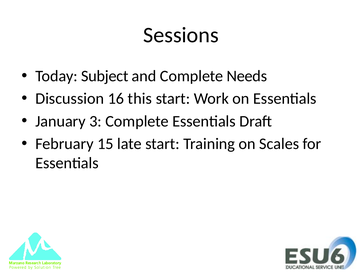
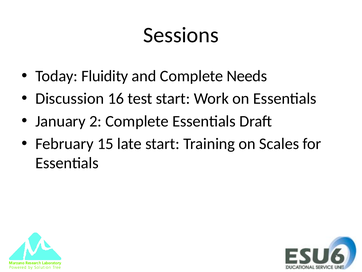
Subject: Subject -> Fluidity (105, 76)
this: this -> test (140, 98)
3: 3 -> 2 (96, 121)
